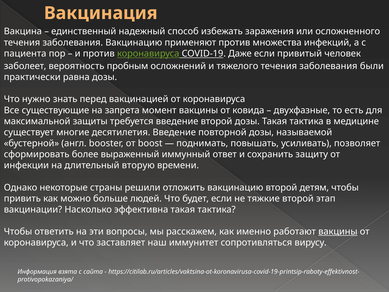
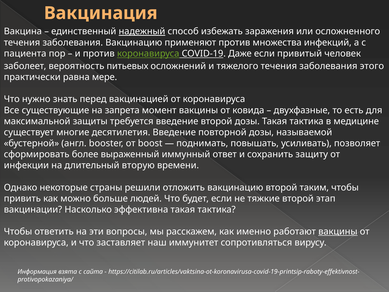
надежный underline: none -> present (142, 31)
пробным: пробным -> питьевых (127, 66)
были: были -> этого (372, 66)
равна дозы: дозы -> мере (105, 77)
детям: детям -> таким (314, 187)
